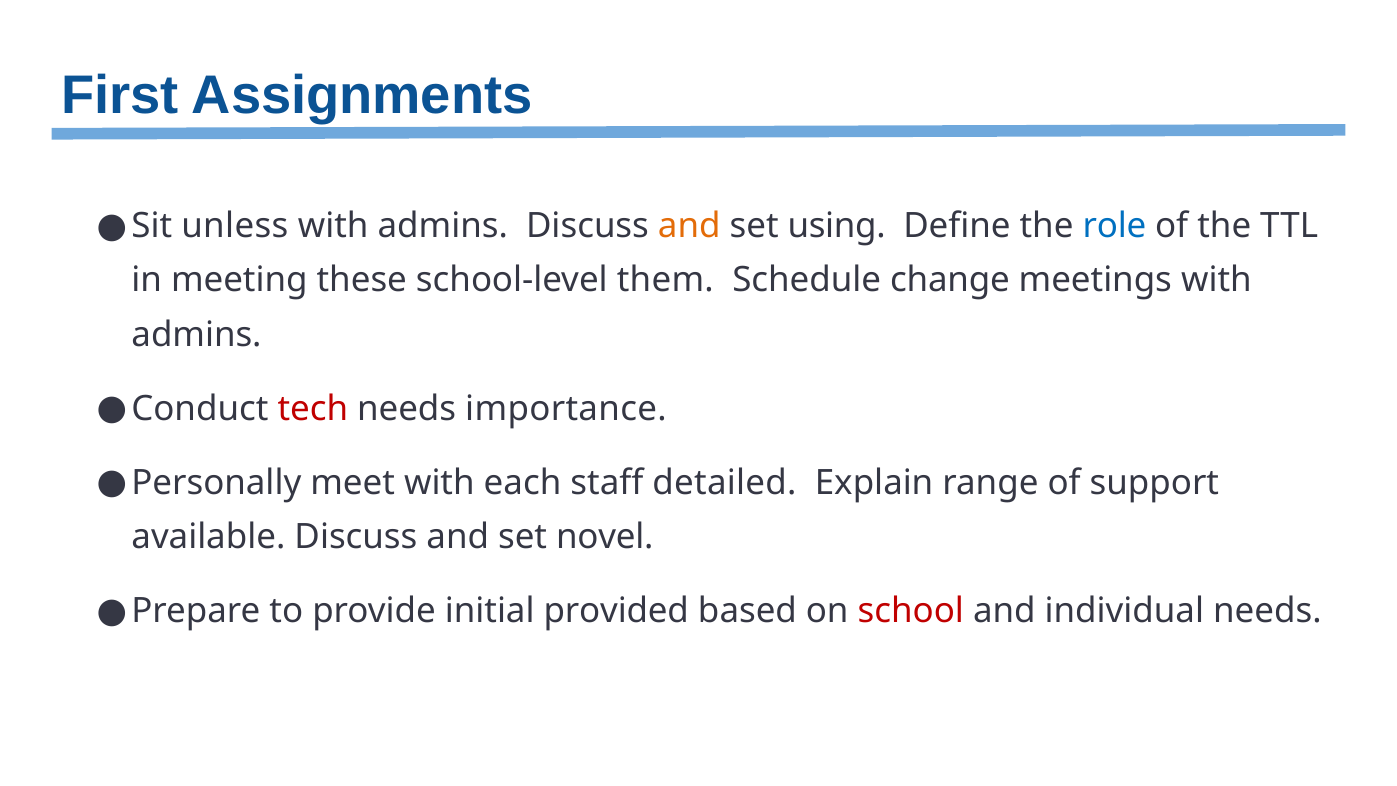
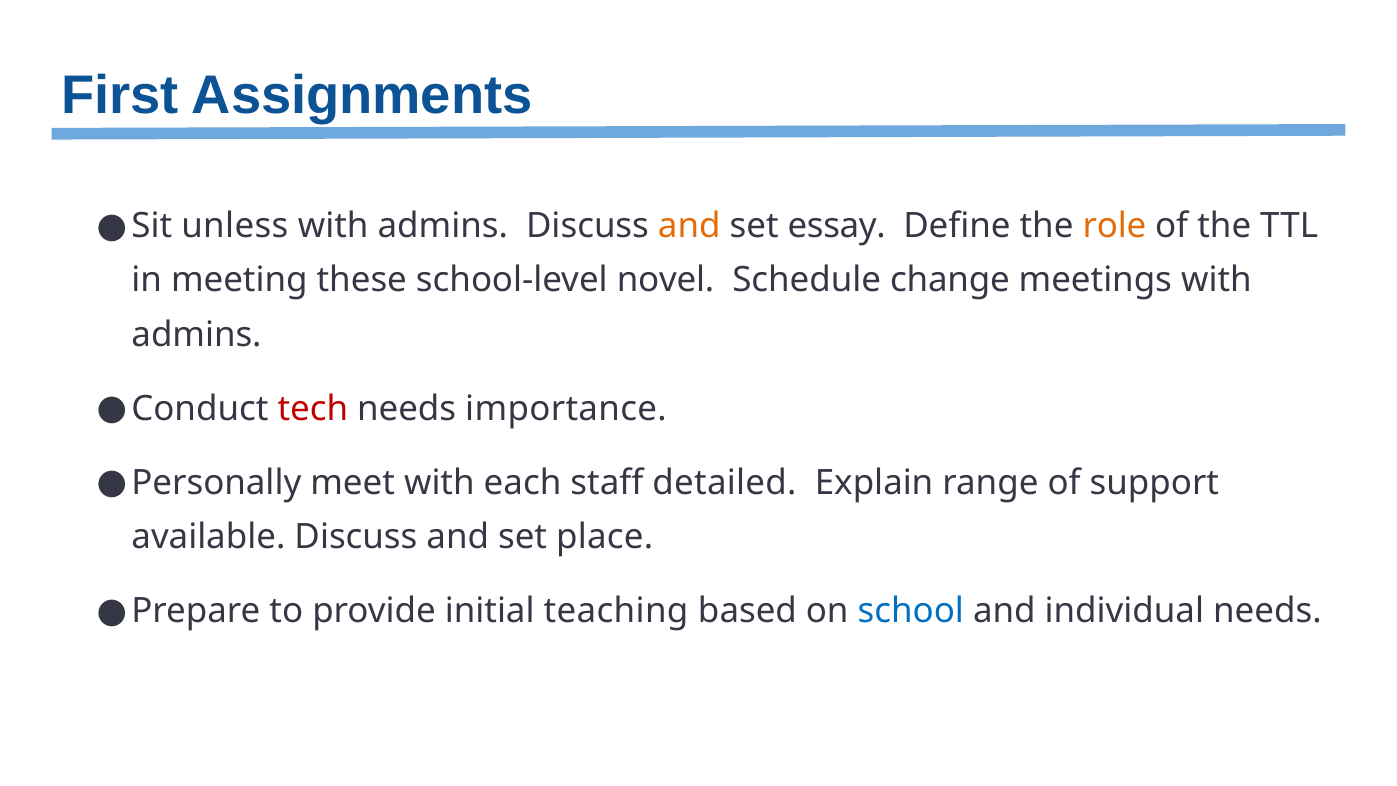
using: using -> essay (837, 226)
role colour: blue -> orange (1114, 226)
them: them -> novel (666, 280)
novel: novel -> place (605, 537)
provided: provided -> teaching (616, 611)
school colour: red -> blue (911, 611)
